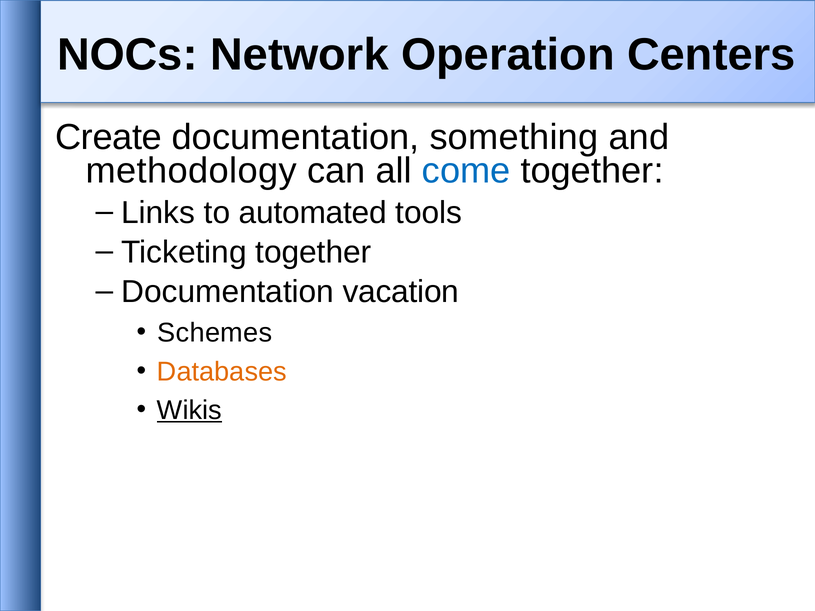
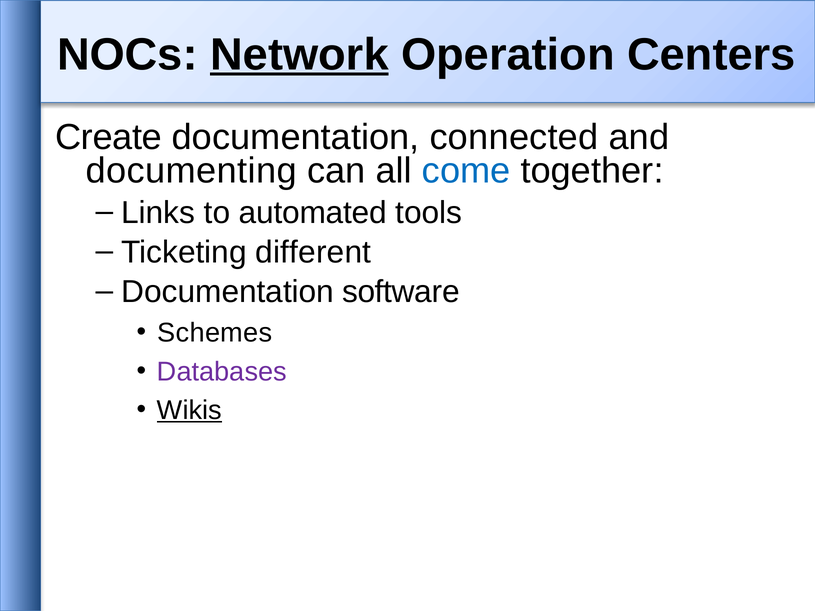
Network underline: none -> present (299, 55)
something: something -> connected (514, 138)
methodology: methodology -> documenting (191, 171)
Ticketing together: together -> different (313, 252)
vacation: vacation -> software (401, 292)
Databases colour: orange -> purple (222, 372)
